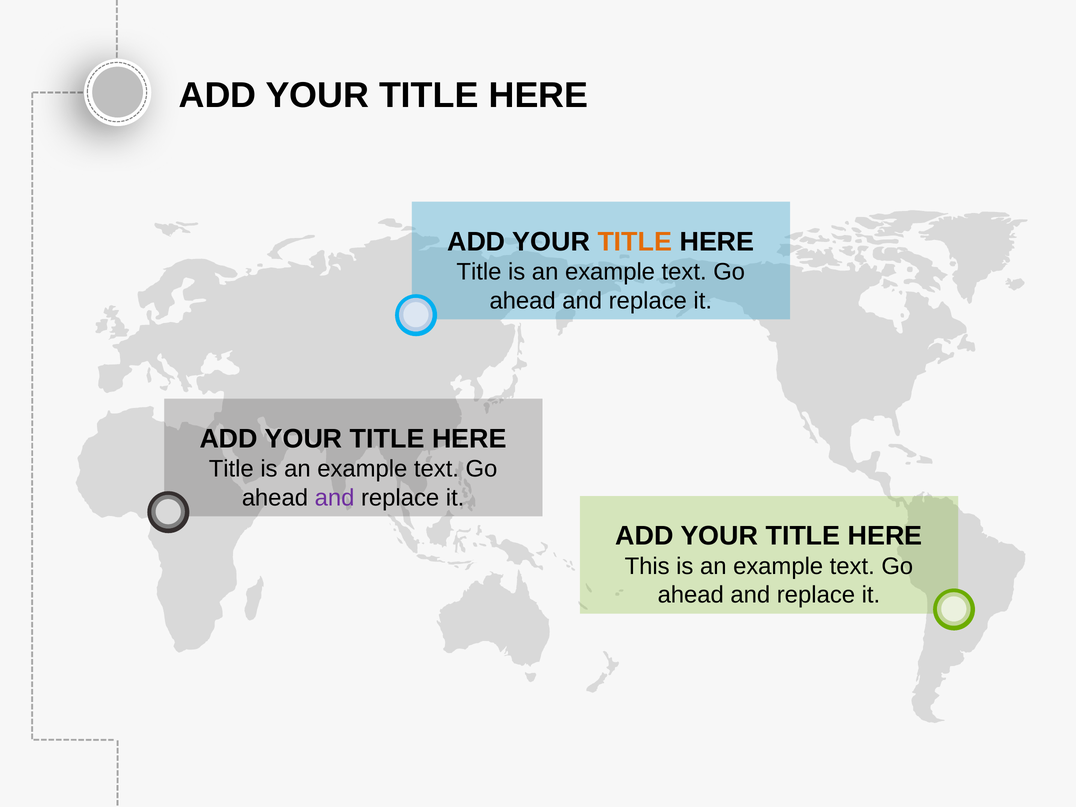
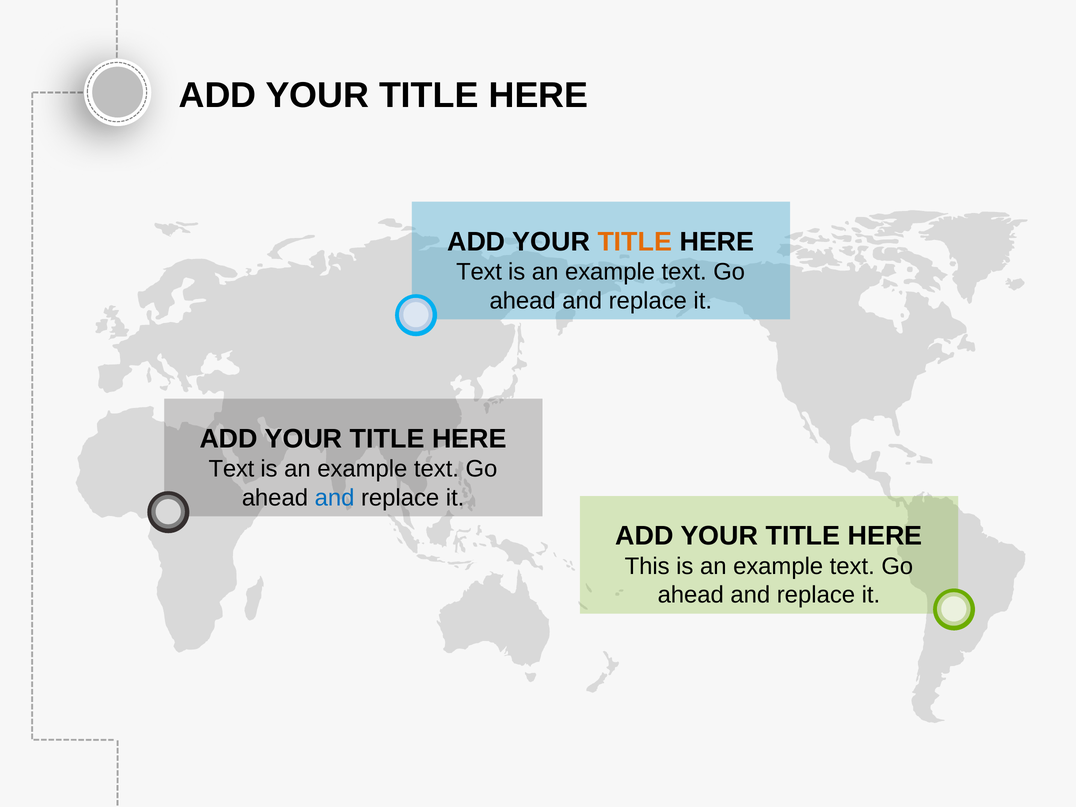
Title: Title -> Text (479, 272)
Title: Title -> Text (231, 469)
and colour: purple -> blue (335, 498)
